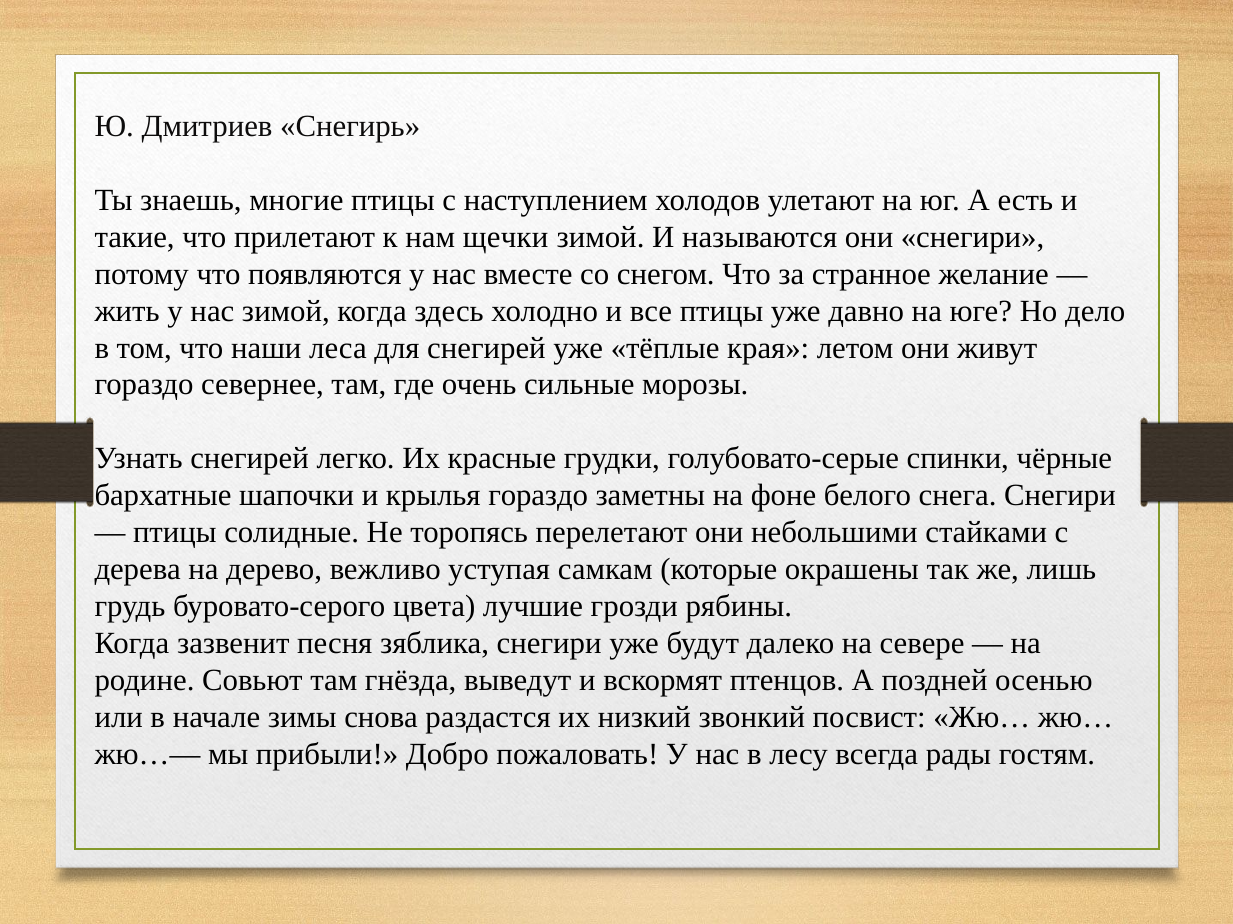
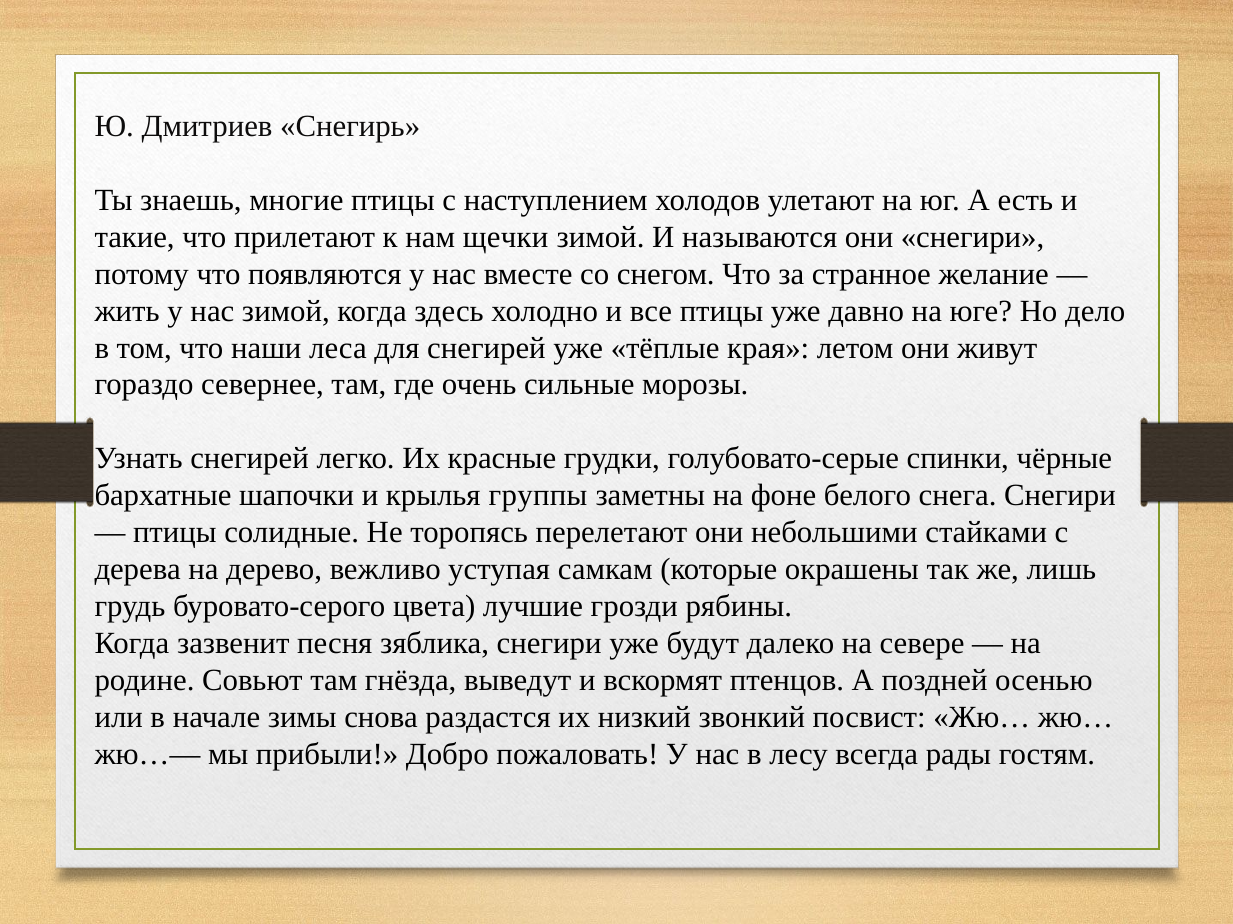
крылья гораздо: гораздо -> группы (538, 496)
